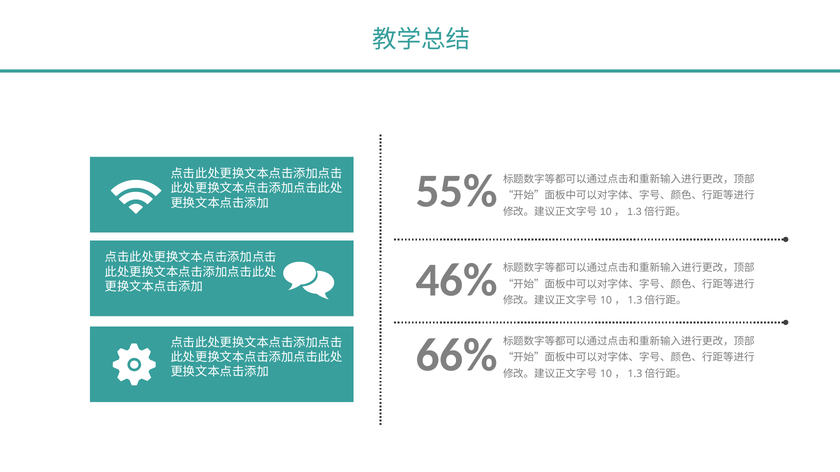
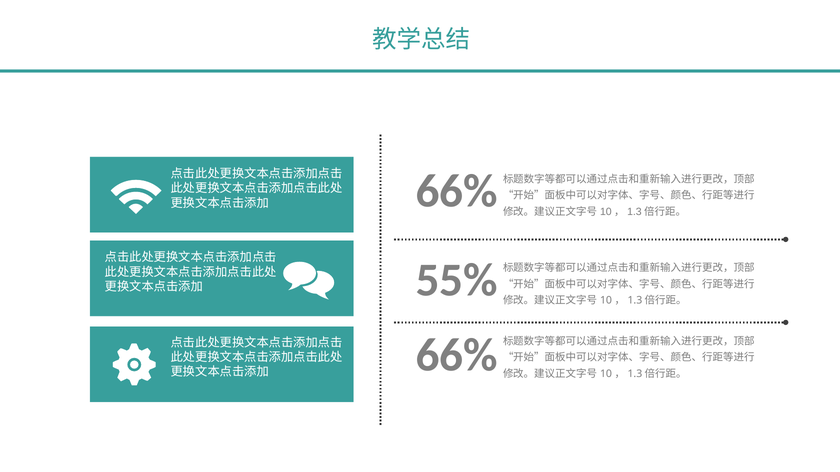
55%: 55% -> 66% (457, 191)
46%: 46% -> 55% (457, 281)
